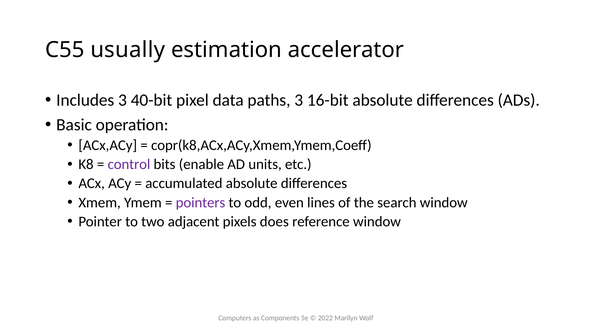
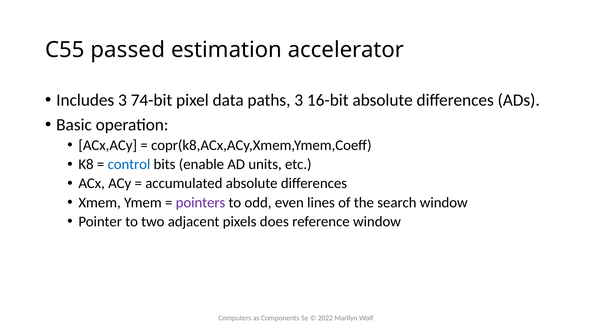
usually: usually -> passed (128, 50)
40-bit: 40-bit -> 74-bit (152, 100)
control colour: purple -> blue (129, 164)
